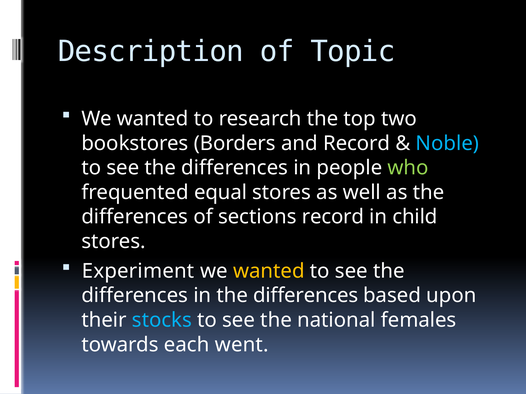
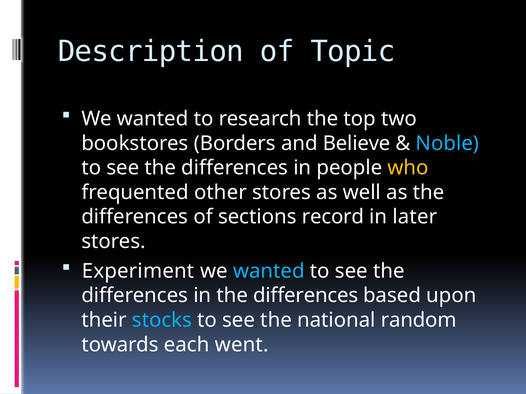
and Record: Record -> Believe (357, 143)
who colour: light green -> yellow (408, 168)
equal: equal -> other (220, 193)
child: child -> later (415, 217)
wanted colour: yellow -> light blue (269, 271)
females: females -> random (419, 320)
